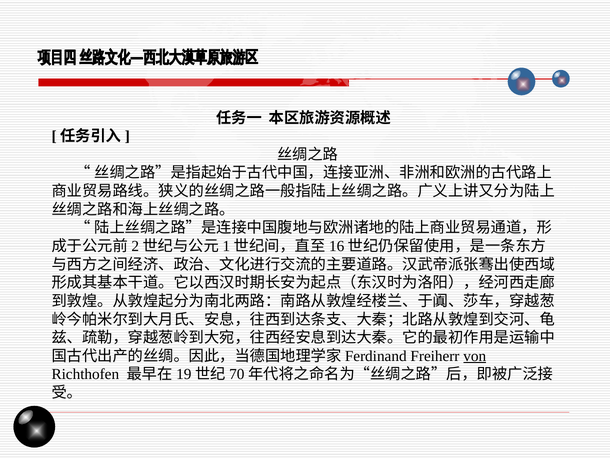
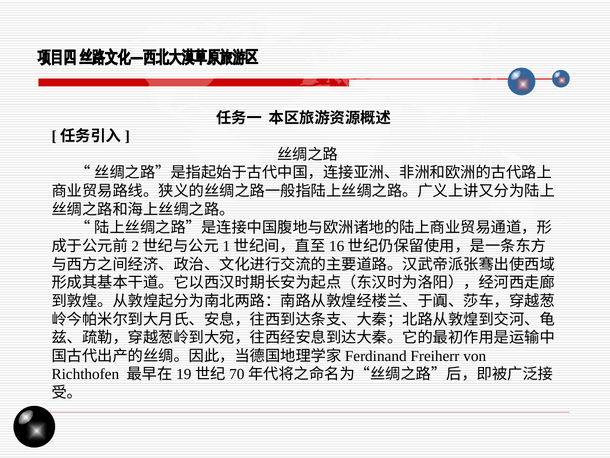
von underline: present -> none (475, 356)
